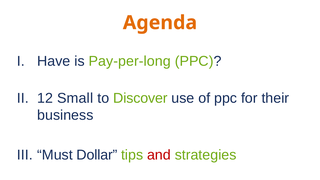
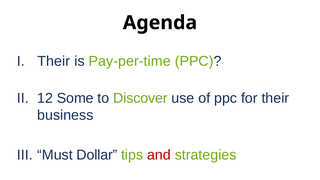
Agenda colour: orange -> black (160, 23)
Have: Have -> Their (54, 61)
Pay-per-long: Pay-per-long -> Pay-per-time (130, 61)
Small: Small -> Some (75, 98)
